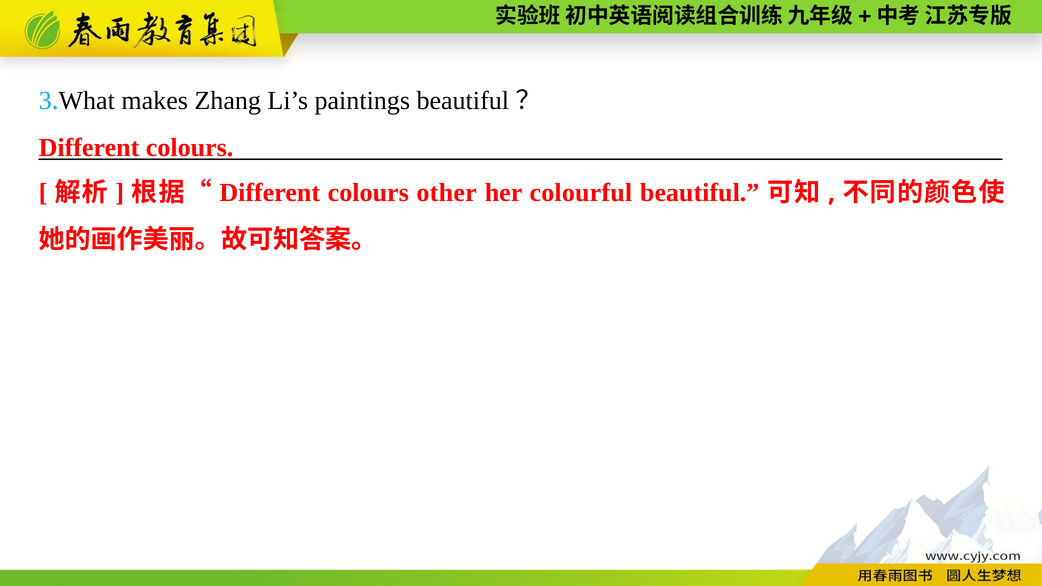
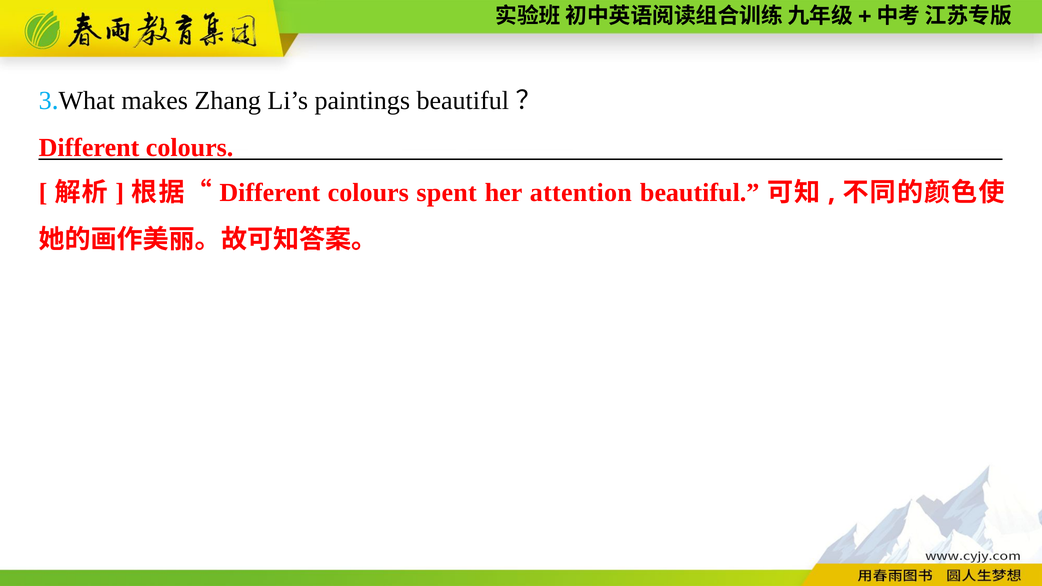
other: other -> spent (447, 193)
colourful: colourful -> attention (581, 193)
